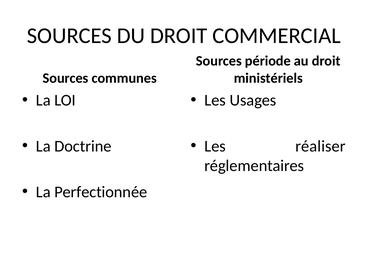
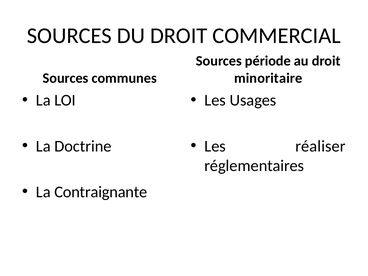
ministériels: ministériels -> minoritaire (268, 78)
Perfectionnée: Perfectionnée -> Contraignante (101, 192)
